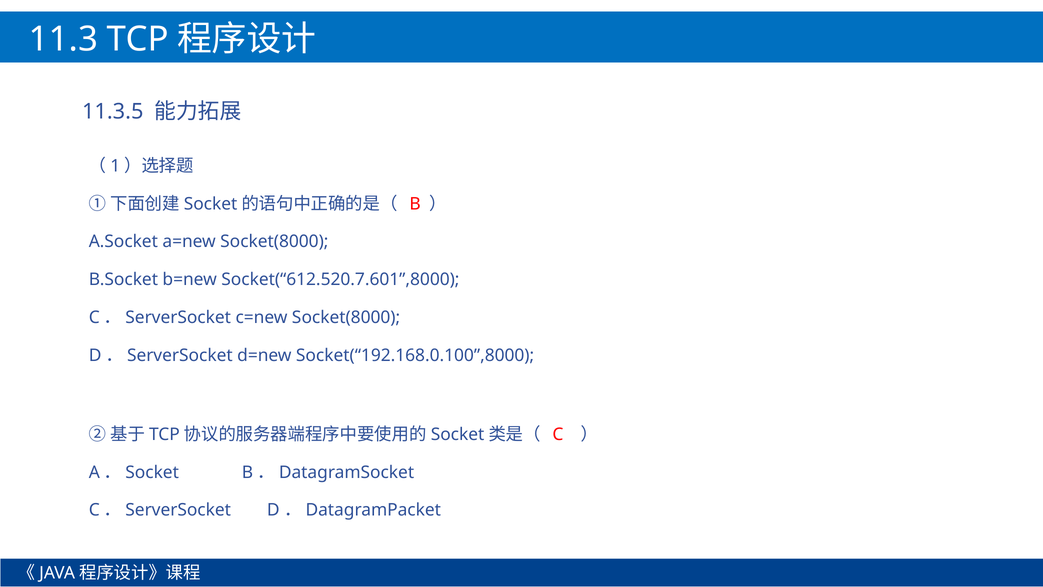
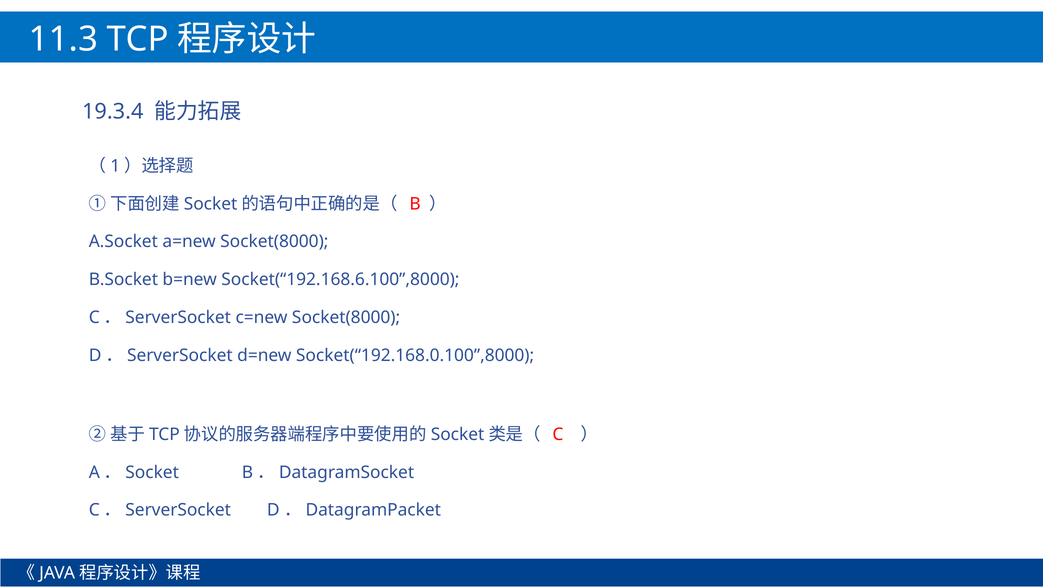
11.3.5: 11.3.5 -> 19.3.4 (113, 111)
Socket(“612.520.7.601”,8000: Socket(“612.520.7.601”,8000 -> Socket(“192.168.6.100”,8000 (340, 280)
